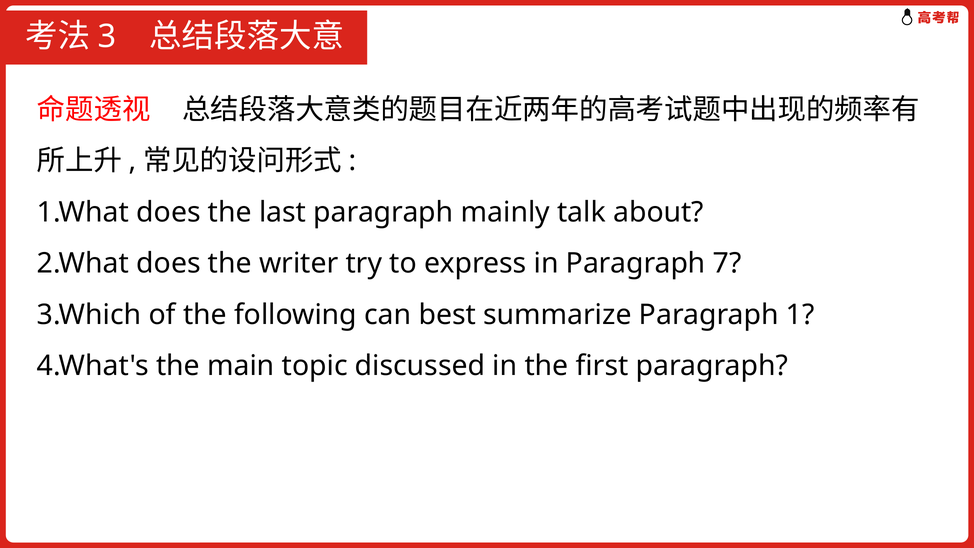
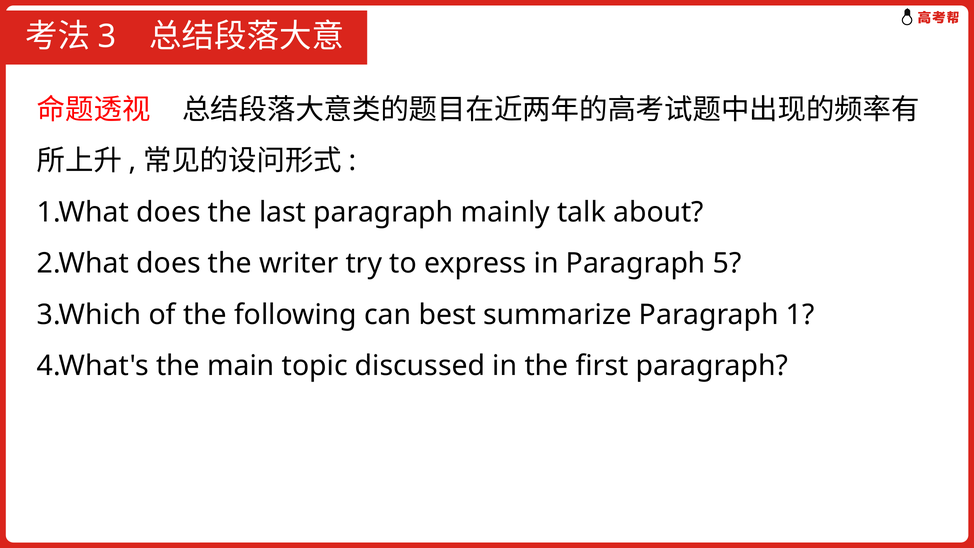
7: 7 -> 5 (727, 263)
